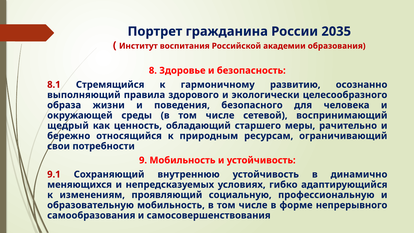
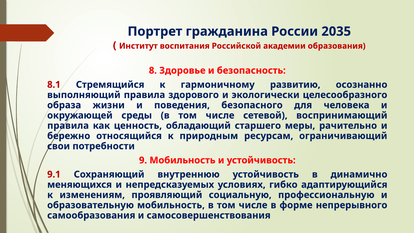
щедрый: щедрый -> правила (68, 126)
